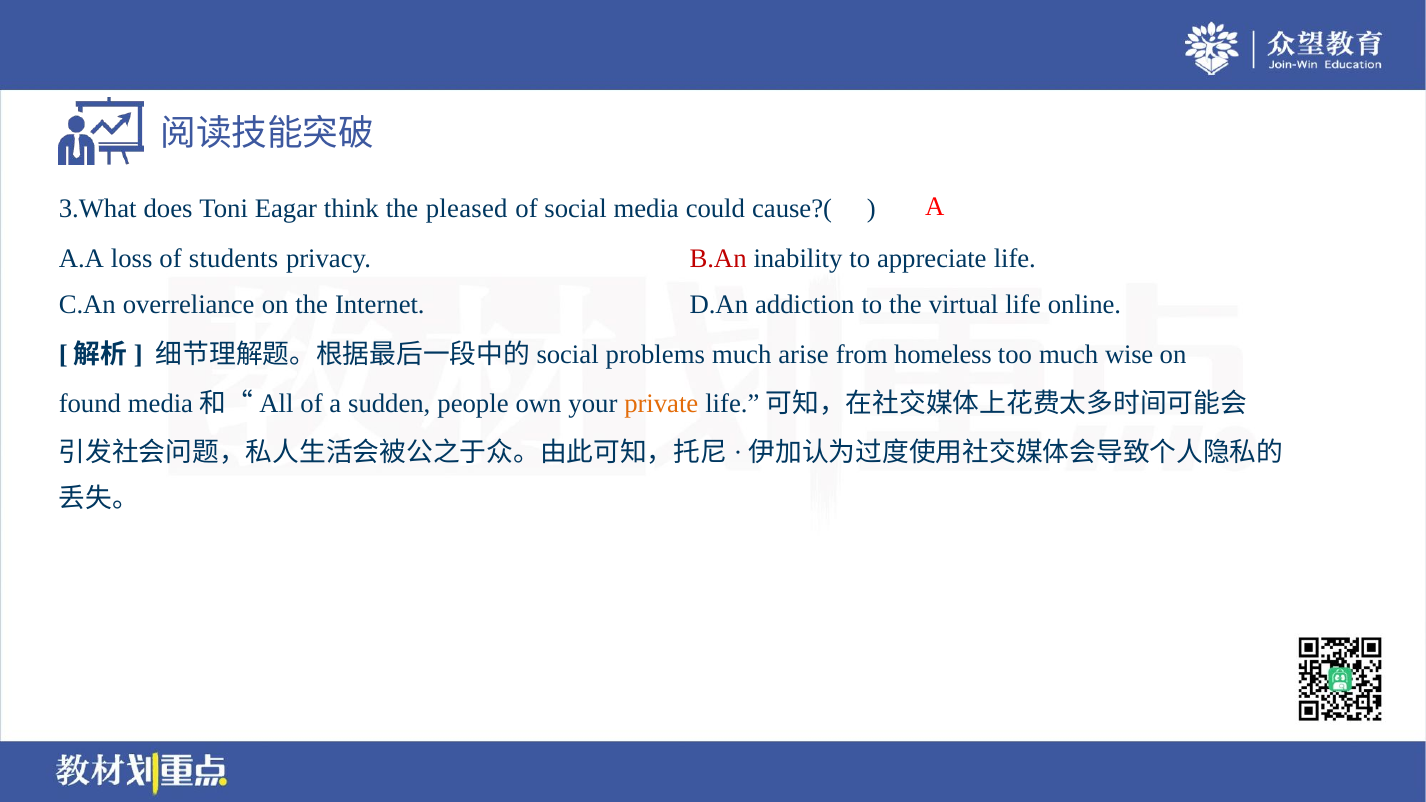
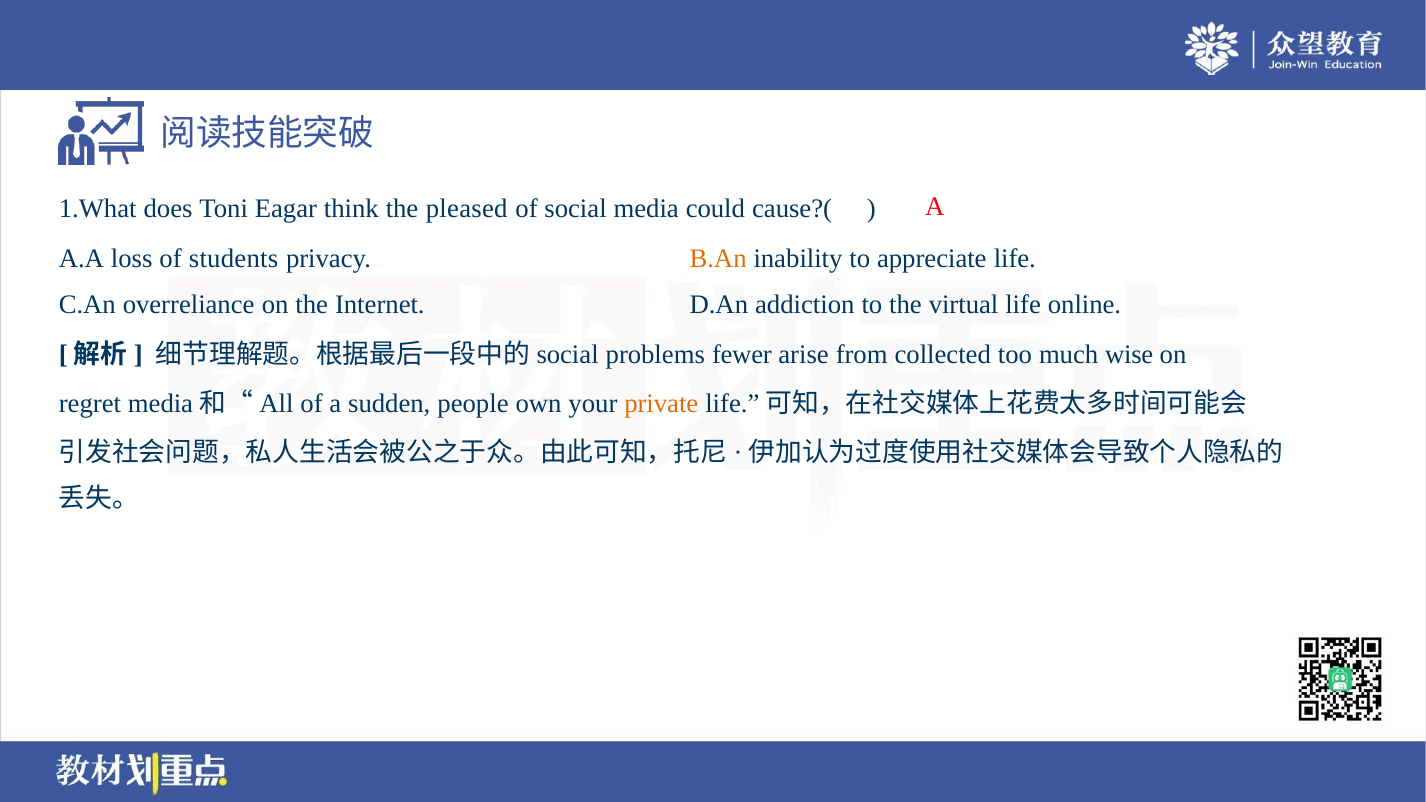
3.What: 3.What -> 1.What (98, 208)
B.An colour: red -> orange (718, 259)
problems much: much -> fewer (742, 355)
homeless: homeless -> collected (943, 355)
found: found -> regret (90, 404)
